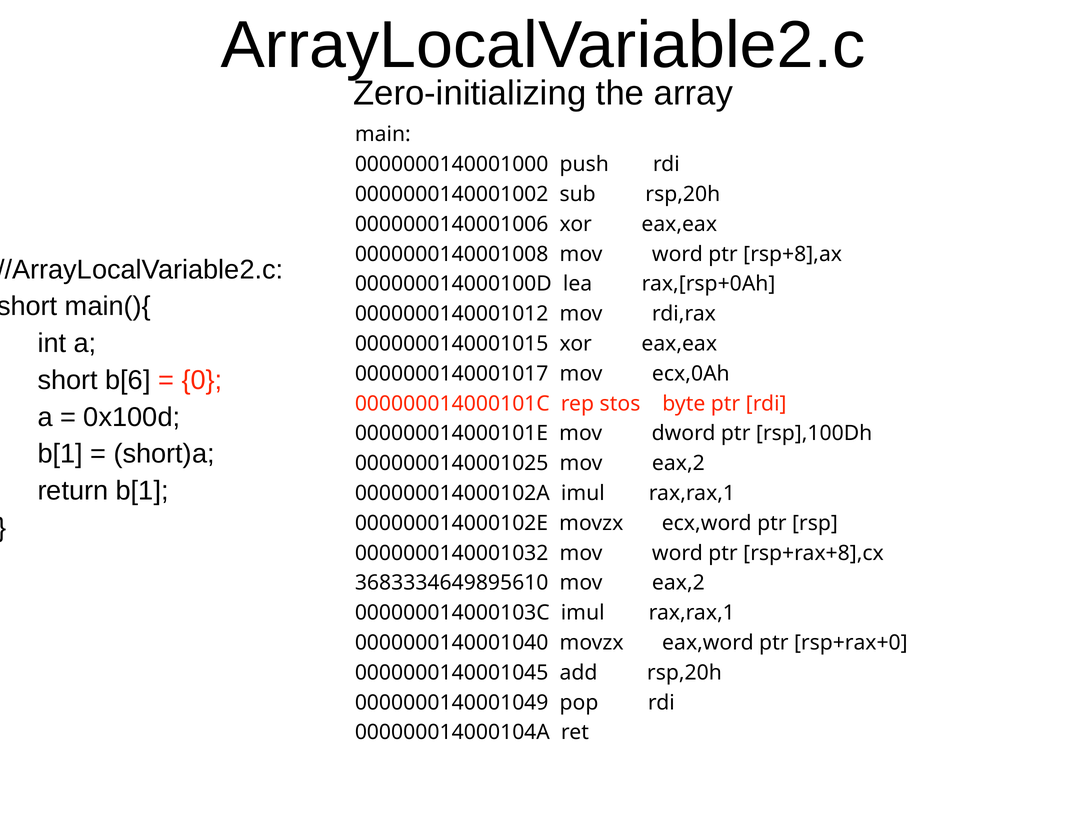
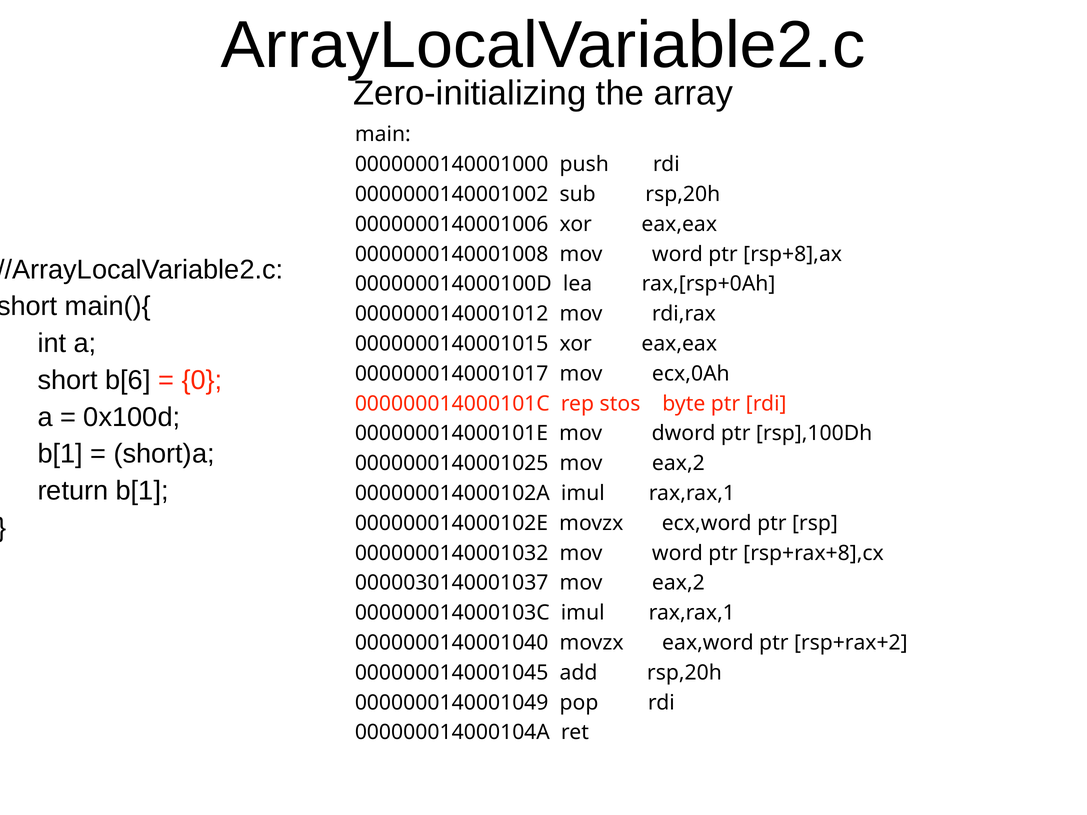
3683334649895610: 3683334649895610 -> 0000030140001037 (452, 583)
rsp+rax+0: rsp+rax+0 -> rsp+rax+2 (851, 643)
